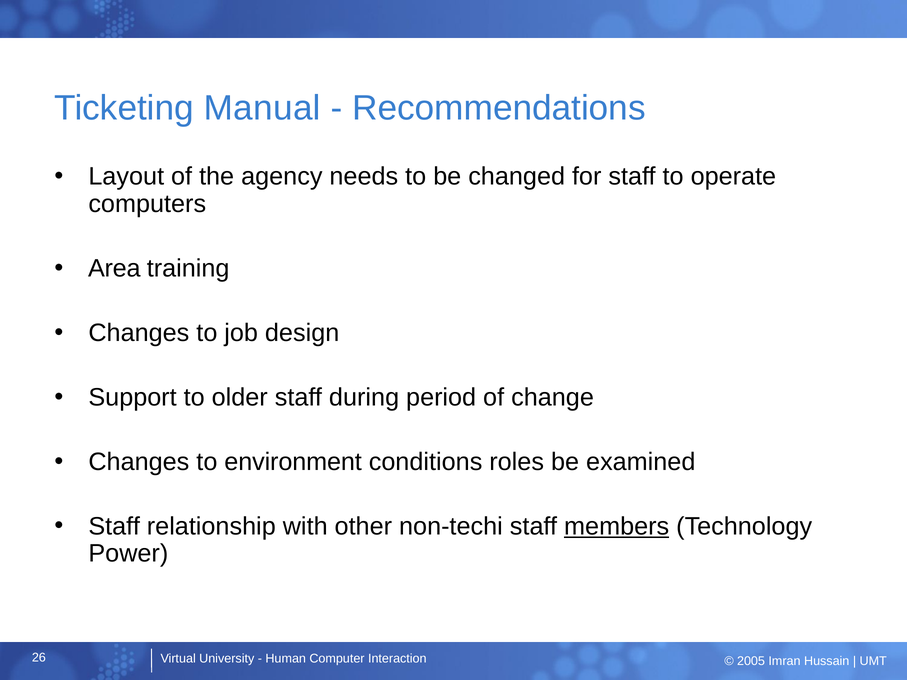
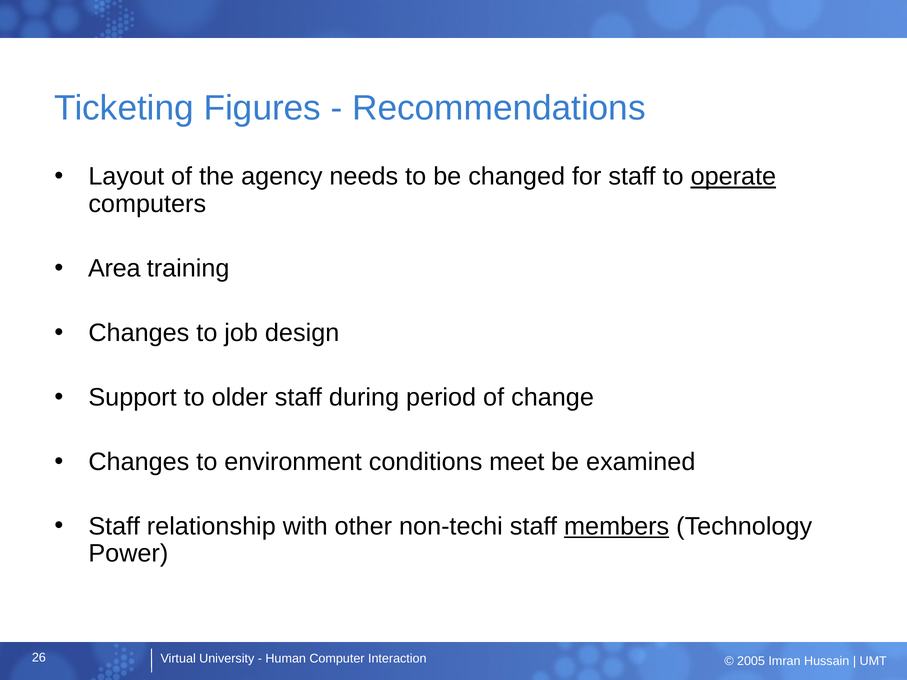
Manual: Manual -> Figures (262, 108)
operate underline: none -> present (733, 177)
roles: roles -> meet (517, 462)
